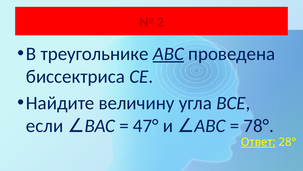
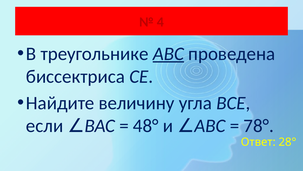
2: 2 -> 4 (160, 22)
47°: 47° -> 48° (146, 126)
Ответ underline: present -> none (258, 142)
